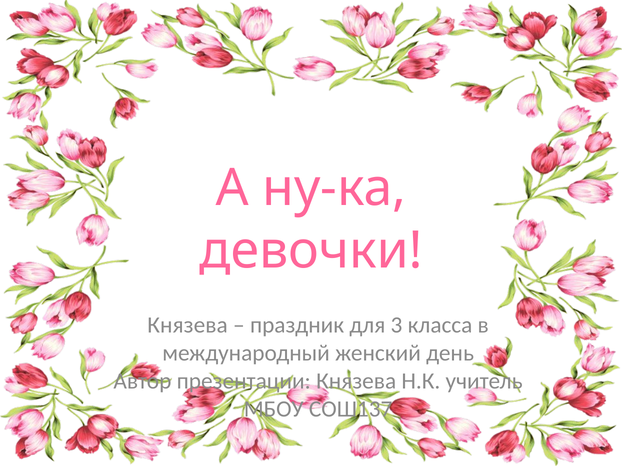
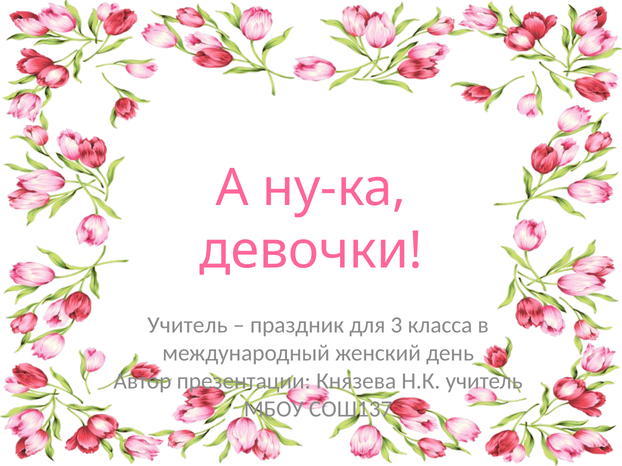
Князева: Князева -> Учитель (187, 325)
